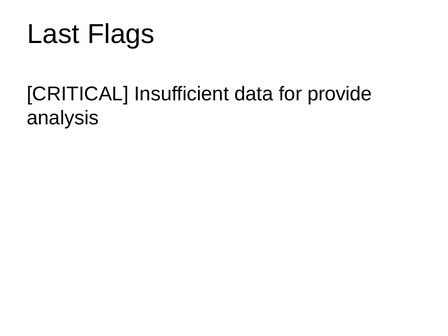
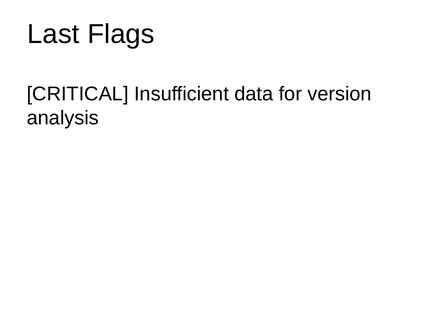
provide: provide -> version (340, 94)
